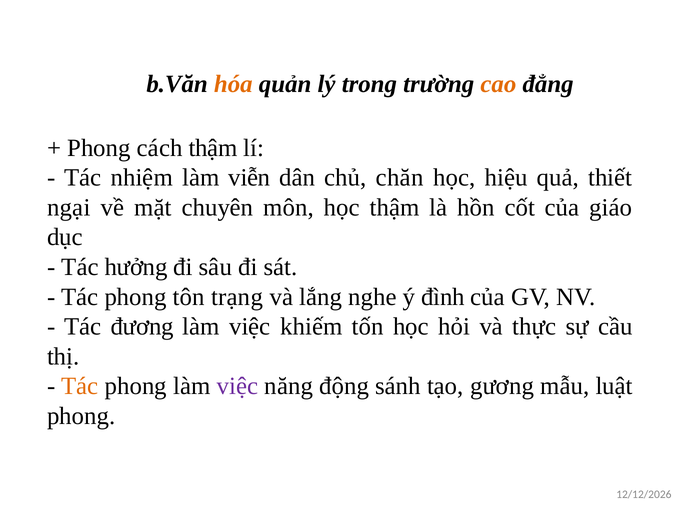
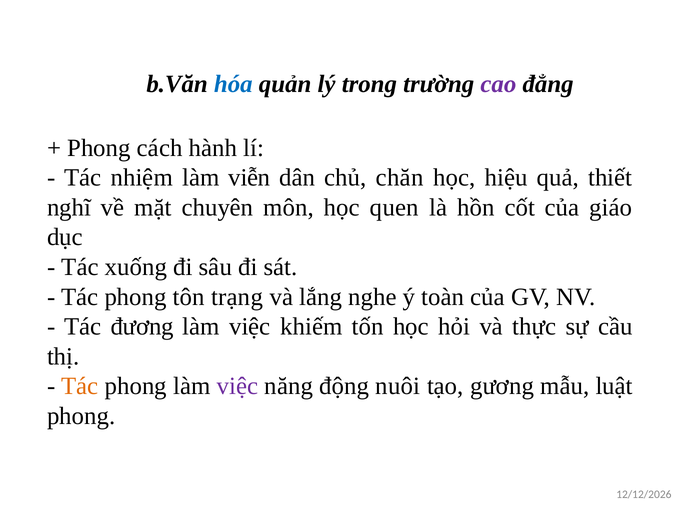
hóa colour: orange -> blue (233, 84)
cao colour: orange -> purple (498, 84)
cách thậm: thậm -> hành (213, 148)
ngại: ngại -> nghĩ (69, 207)
học thậm: thậm -> quen (394, 207)
hưởng: hưởng -> xuống (136, 267)
đình: đình -> toàn (443, 297)
sánh: sánh -> nuôi (398, 386)
